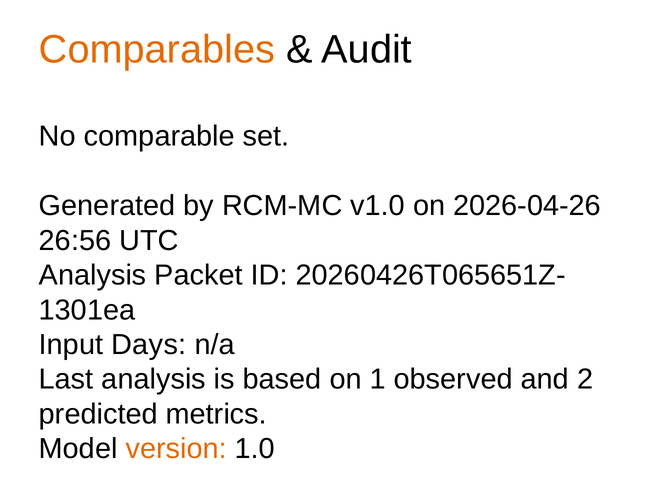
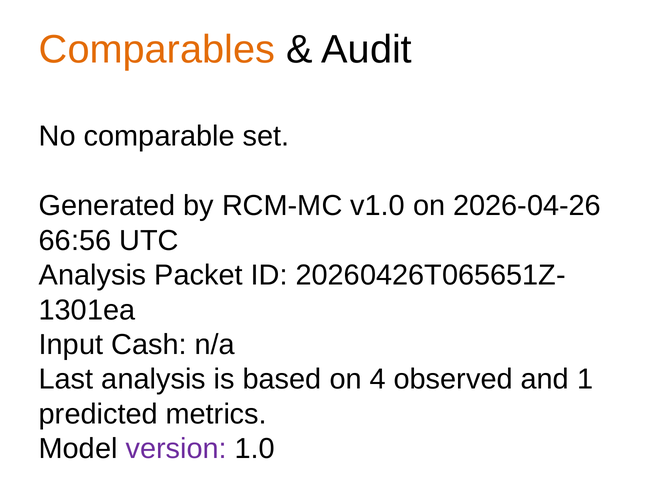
26:56: 26:56 -> 66:56 (75, 240)
Days: Days -> Cash (149, 344)
1: 1 -> 4 (378, 379)
2: 2 -> 1 (585, 379)
version colour: orange -> purple (176, 448)
